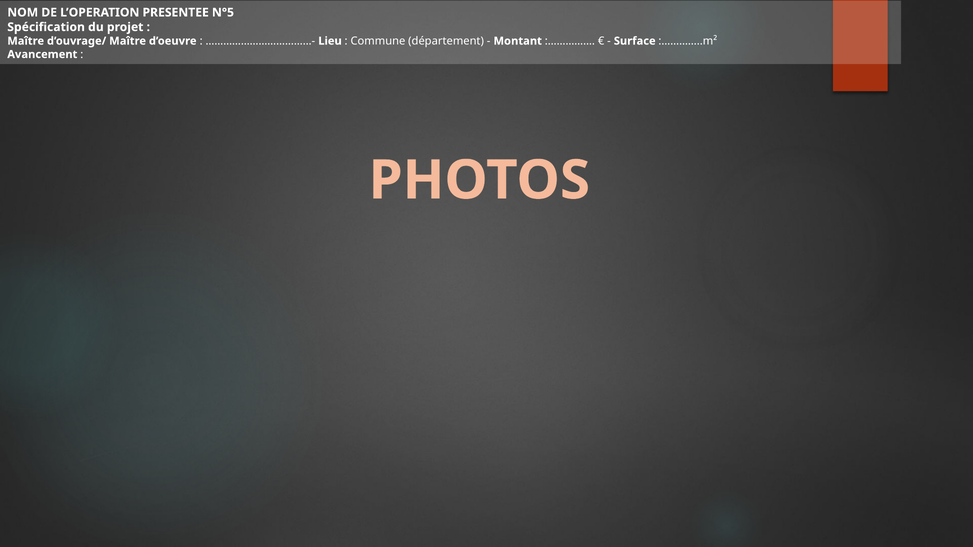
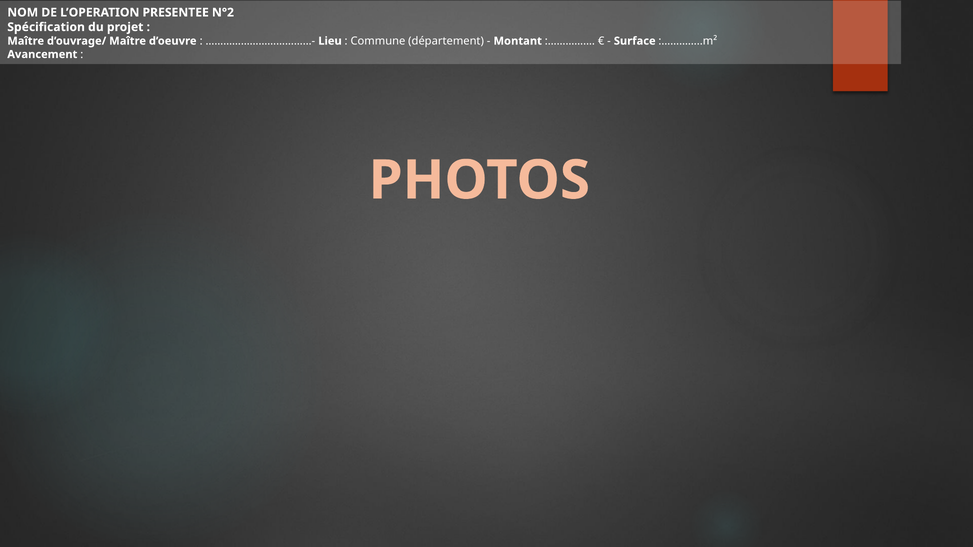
N°5: N°5 -> N°2 (223, 12)
